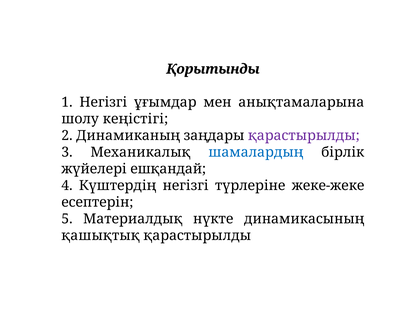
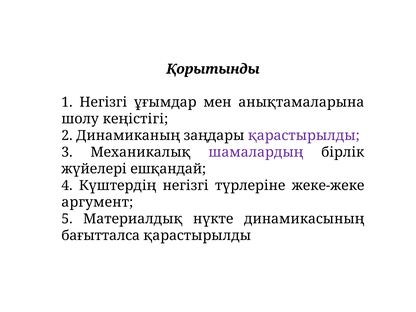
шамалардың colour: blue -> purple (256, 152)
есептерін: есептерін -> аргумент (97, 202)
қашықтық: қашықтық -> бағытталса (101, 235)
